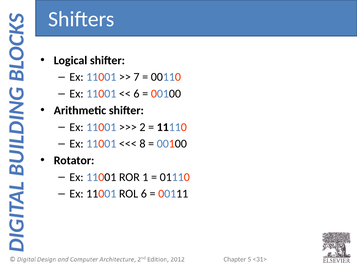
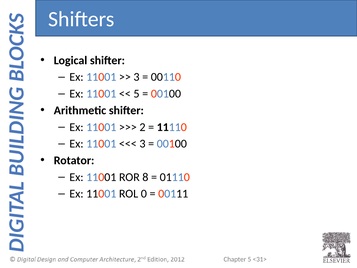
7: 7 -> 3 (137, 77)
6: 6 -> 5 (137, 94)
8: 8 -> 3 (142, 144)
1: 1 -> 8 (145, 177)
ROL 6: 6 -> 0 (144, 194)
